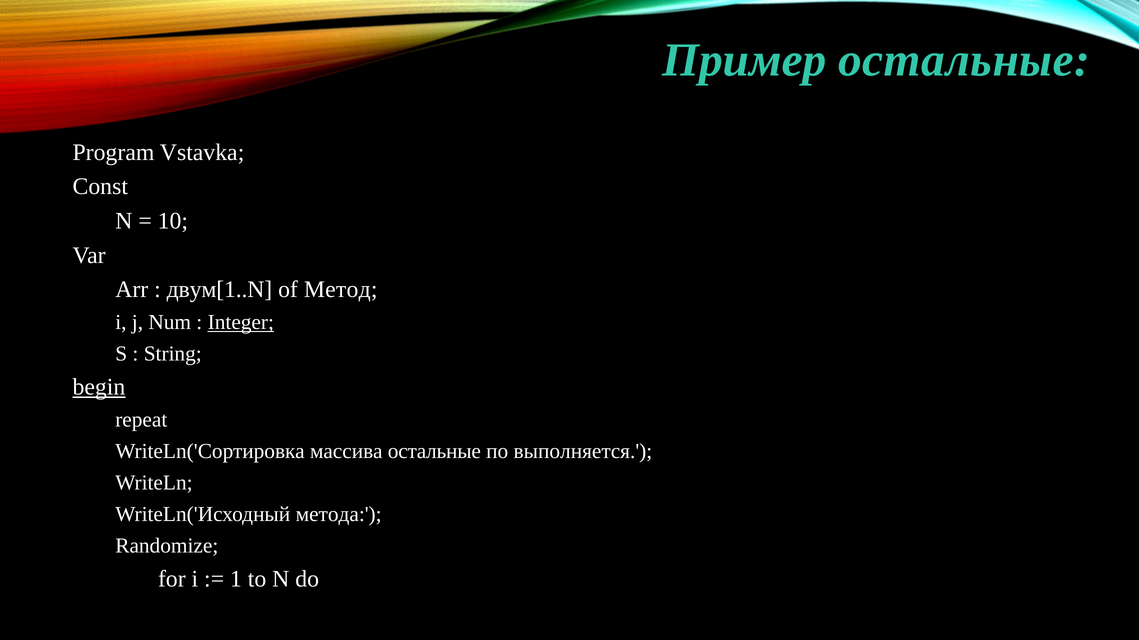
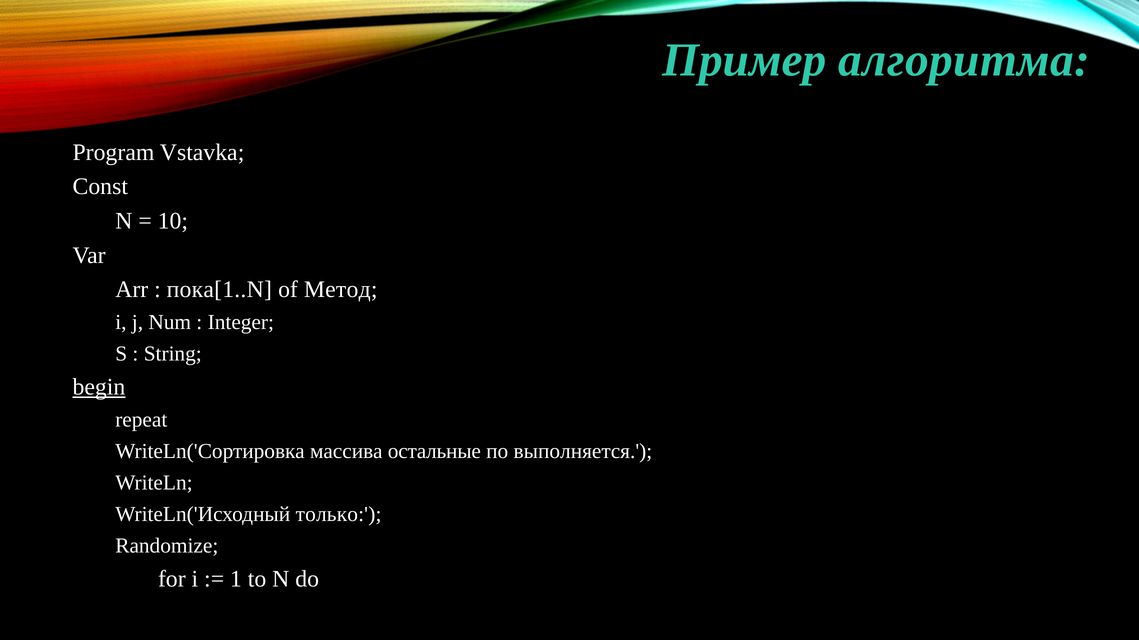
Пример остальные: остальные -> алгоритма (964, 60)
двум[1..N: двум[1..N -> пока[1..N (219, 290)
Integer underline: present -> none (241, 323)
метода: метода -> только (339, 515)
